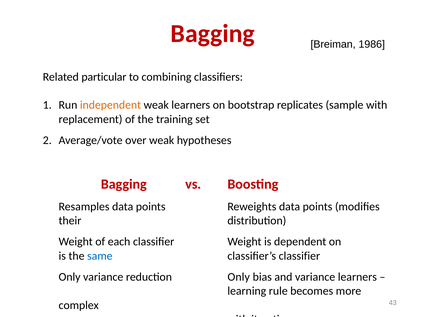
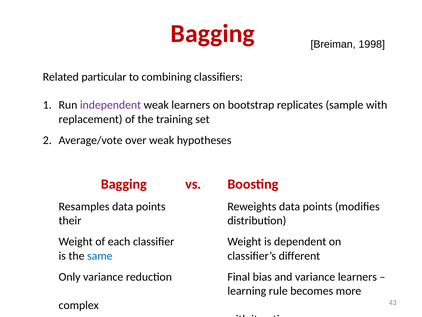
1986: 1986 -> 1998 (372, 44)
independent colour: orange -> purple (110, 105)
classifier’s classifier: classifier -> different (299, 255)
reduction Only: Only -> Final (239, 277)
